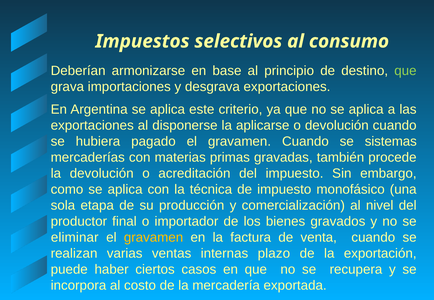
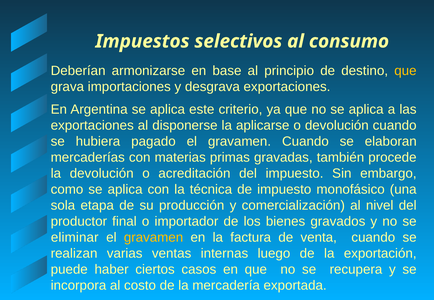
que colour: light green -> yellow (405, 71)
sistemas: sistemas -> elaboran (391, 142)
plazo: plazo -> luego (274, 254)
